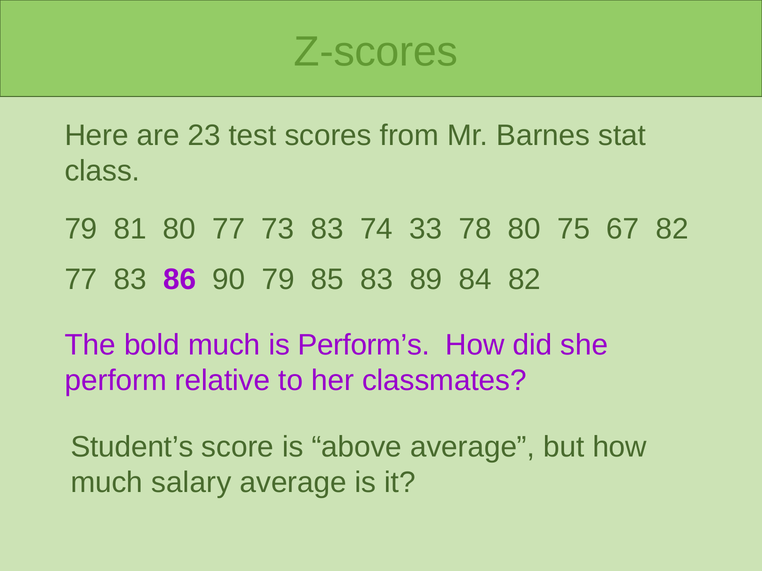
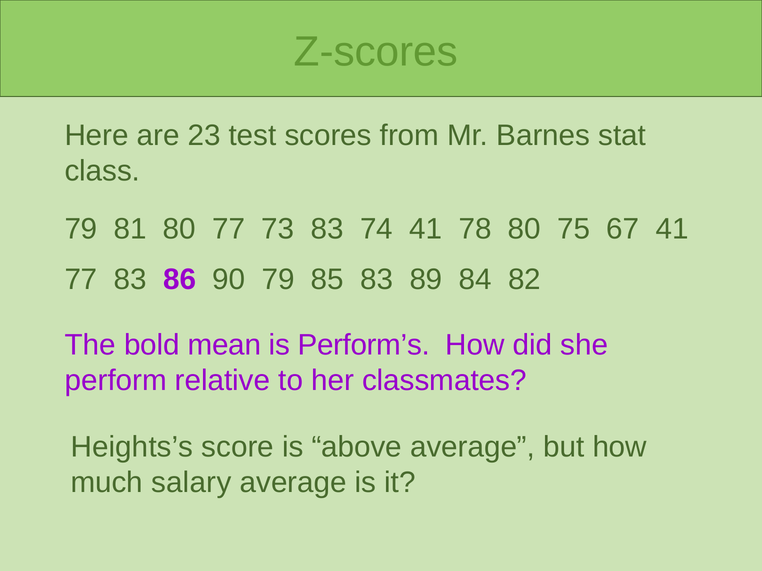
74 33: 33 -> 41 (426, 229)
67 82: 82 -> 41 (672, 229)
bold much: much -> mean (224, 345)
Student’s: Student’s -> Heights’s (132, 447)
